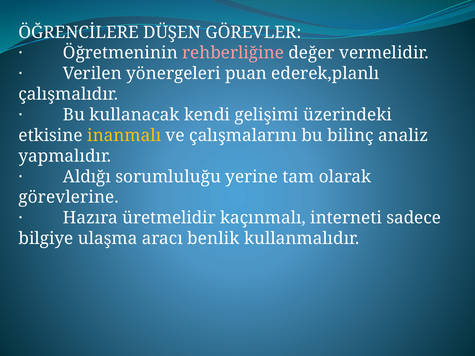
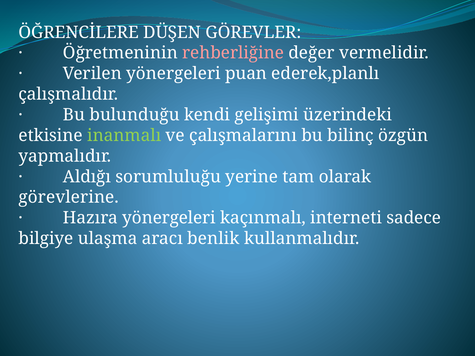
kullanacak: kullanacak -> bulunduğu (135, 115)
inanmalı colour: yellow -> light green (124, 136)
analiz: analiz -> özgün (403, 136)
Hazıra üretmelidir: üretmelidir -> yönergeleri (169, 218)
